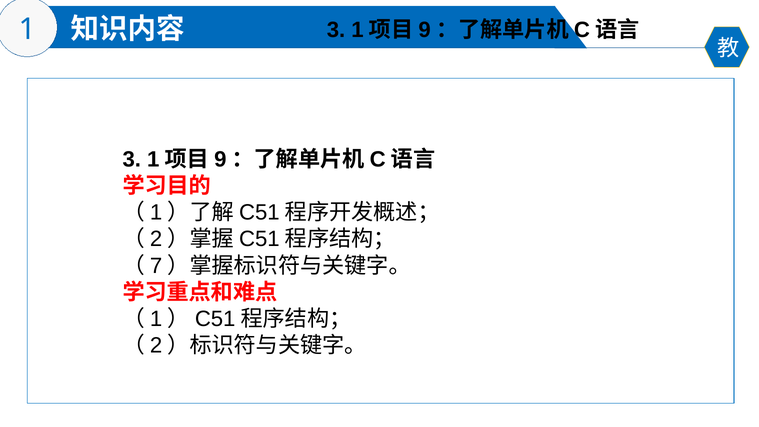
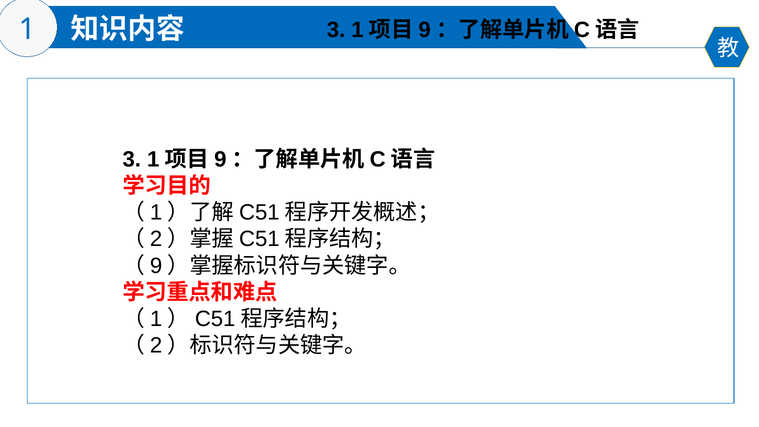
7: 7 -> 9 (156, 266)
